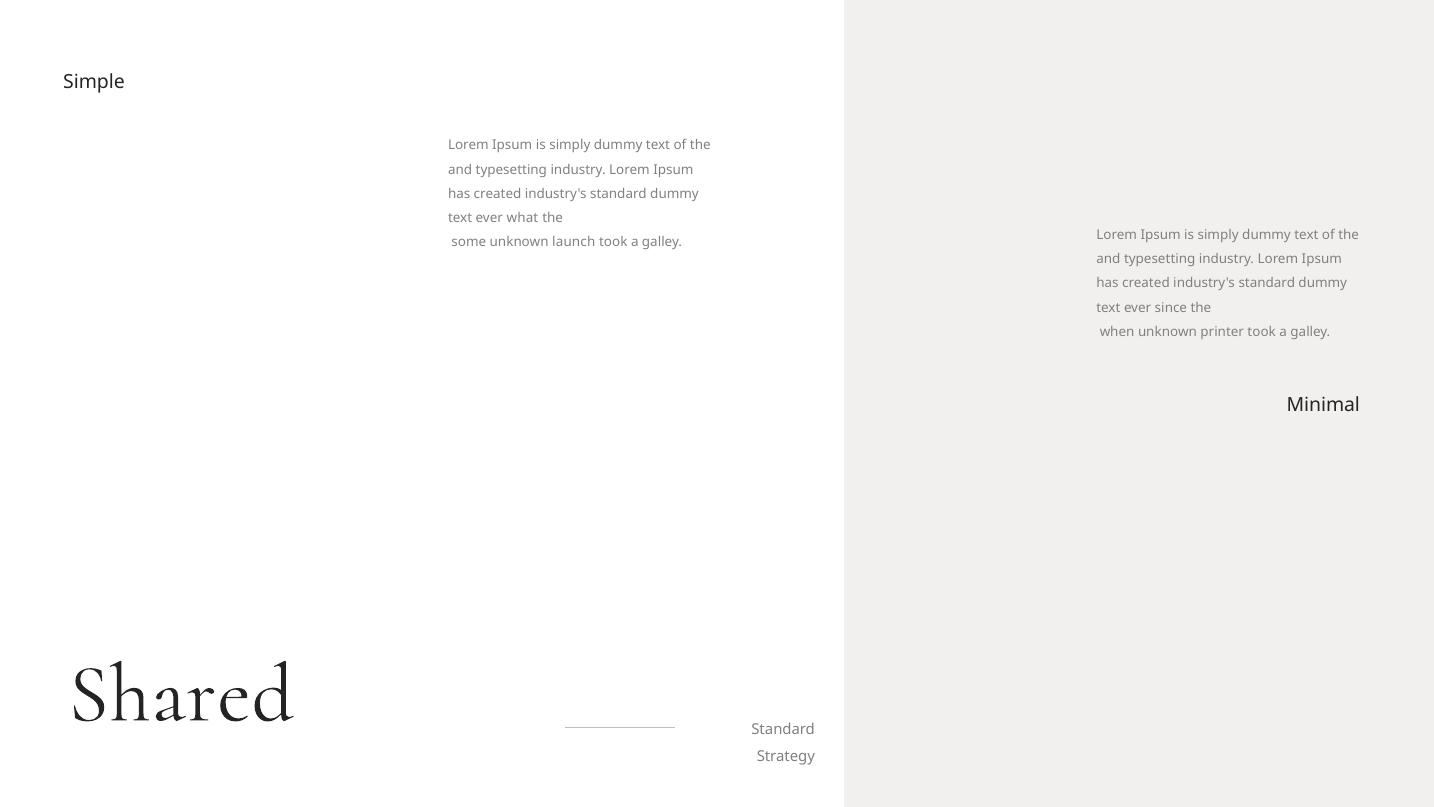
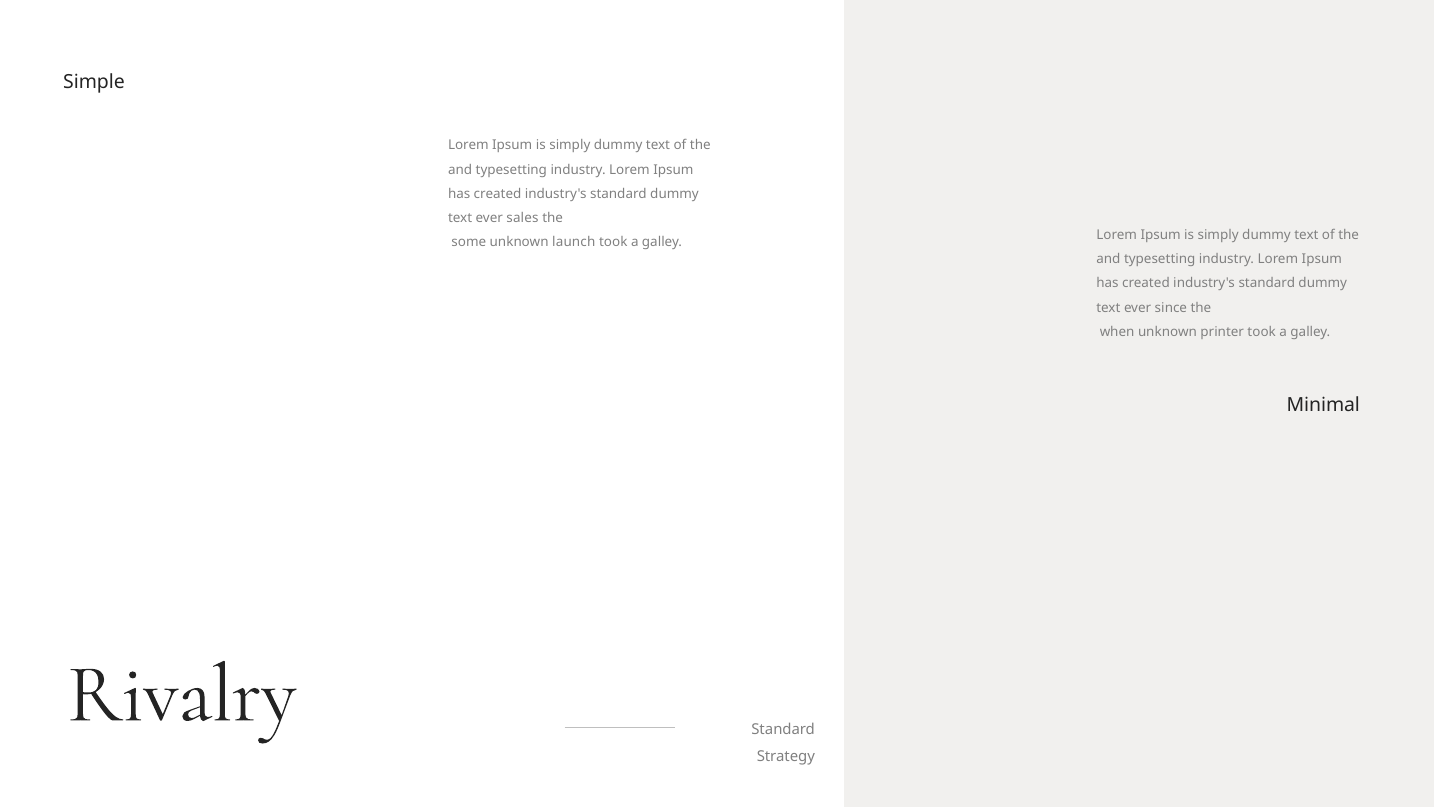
what: what -> sales (522, 218)
Shared: Shared -> Rivalry (182, 693)
